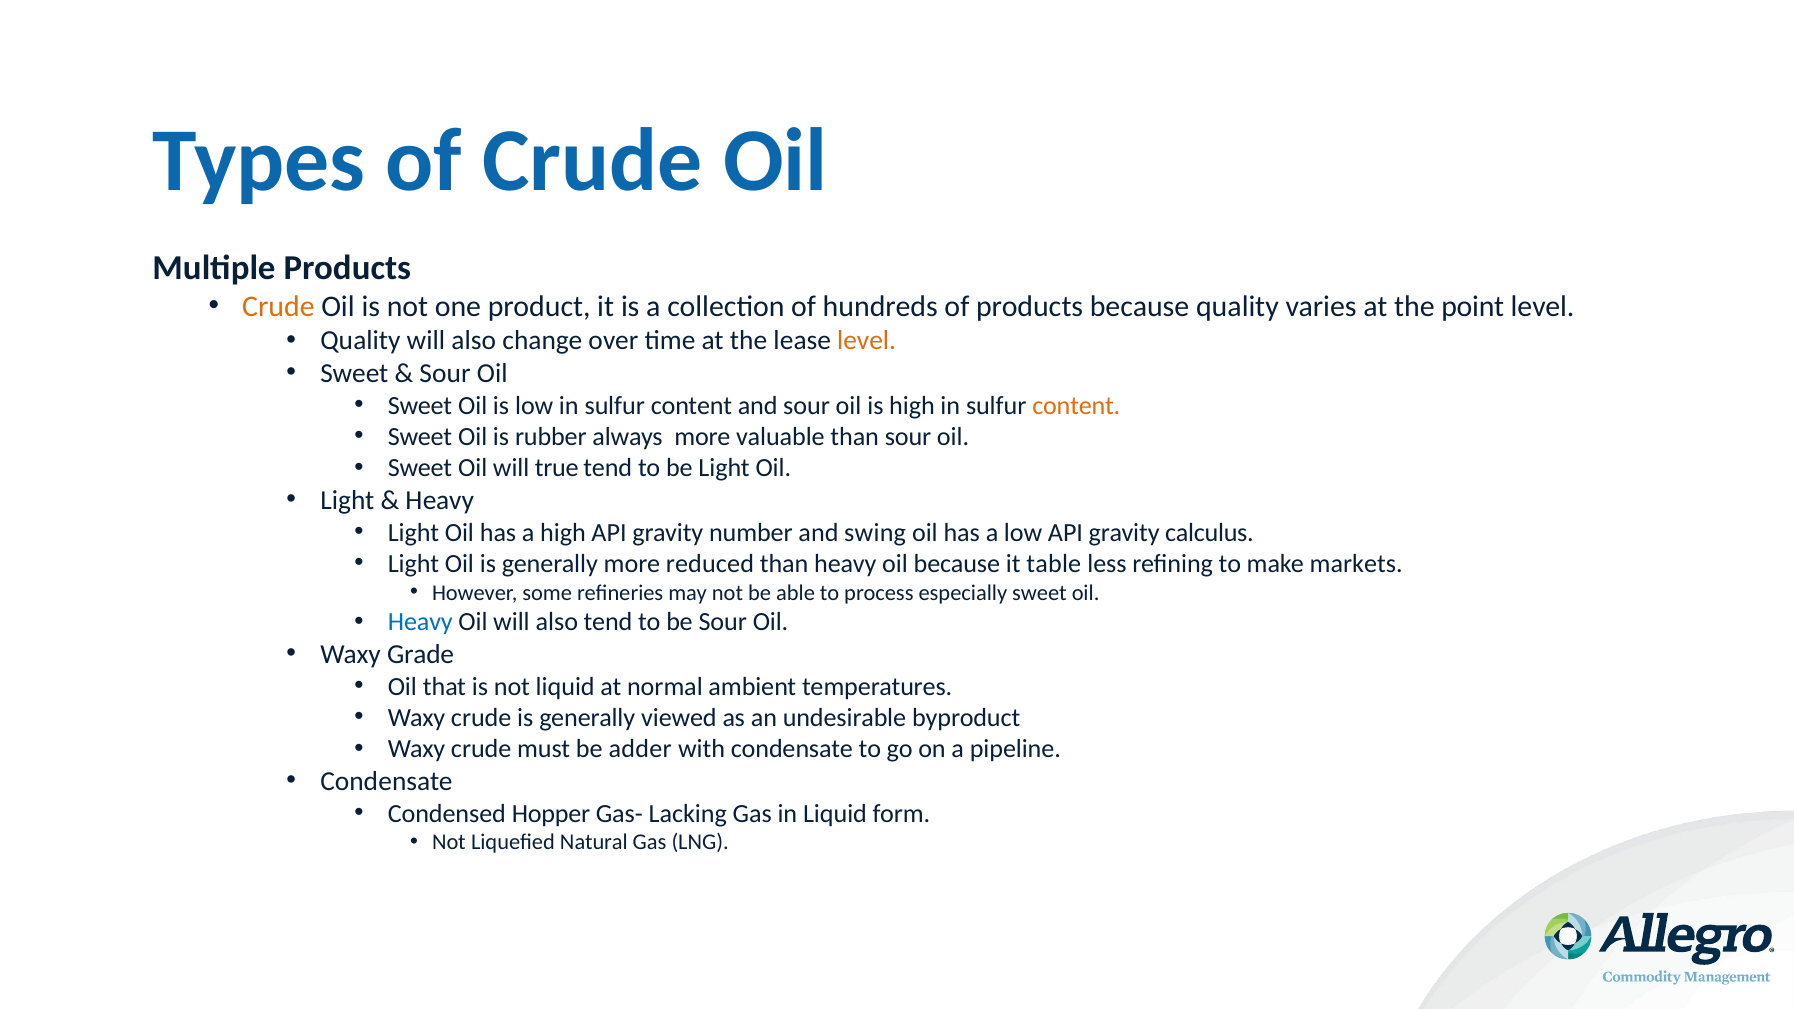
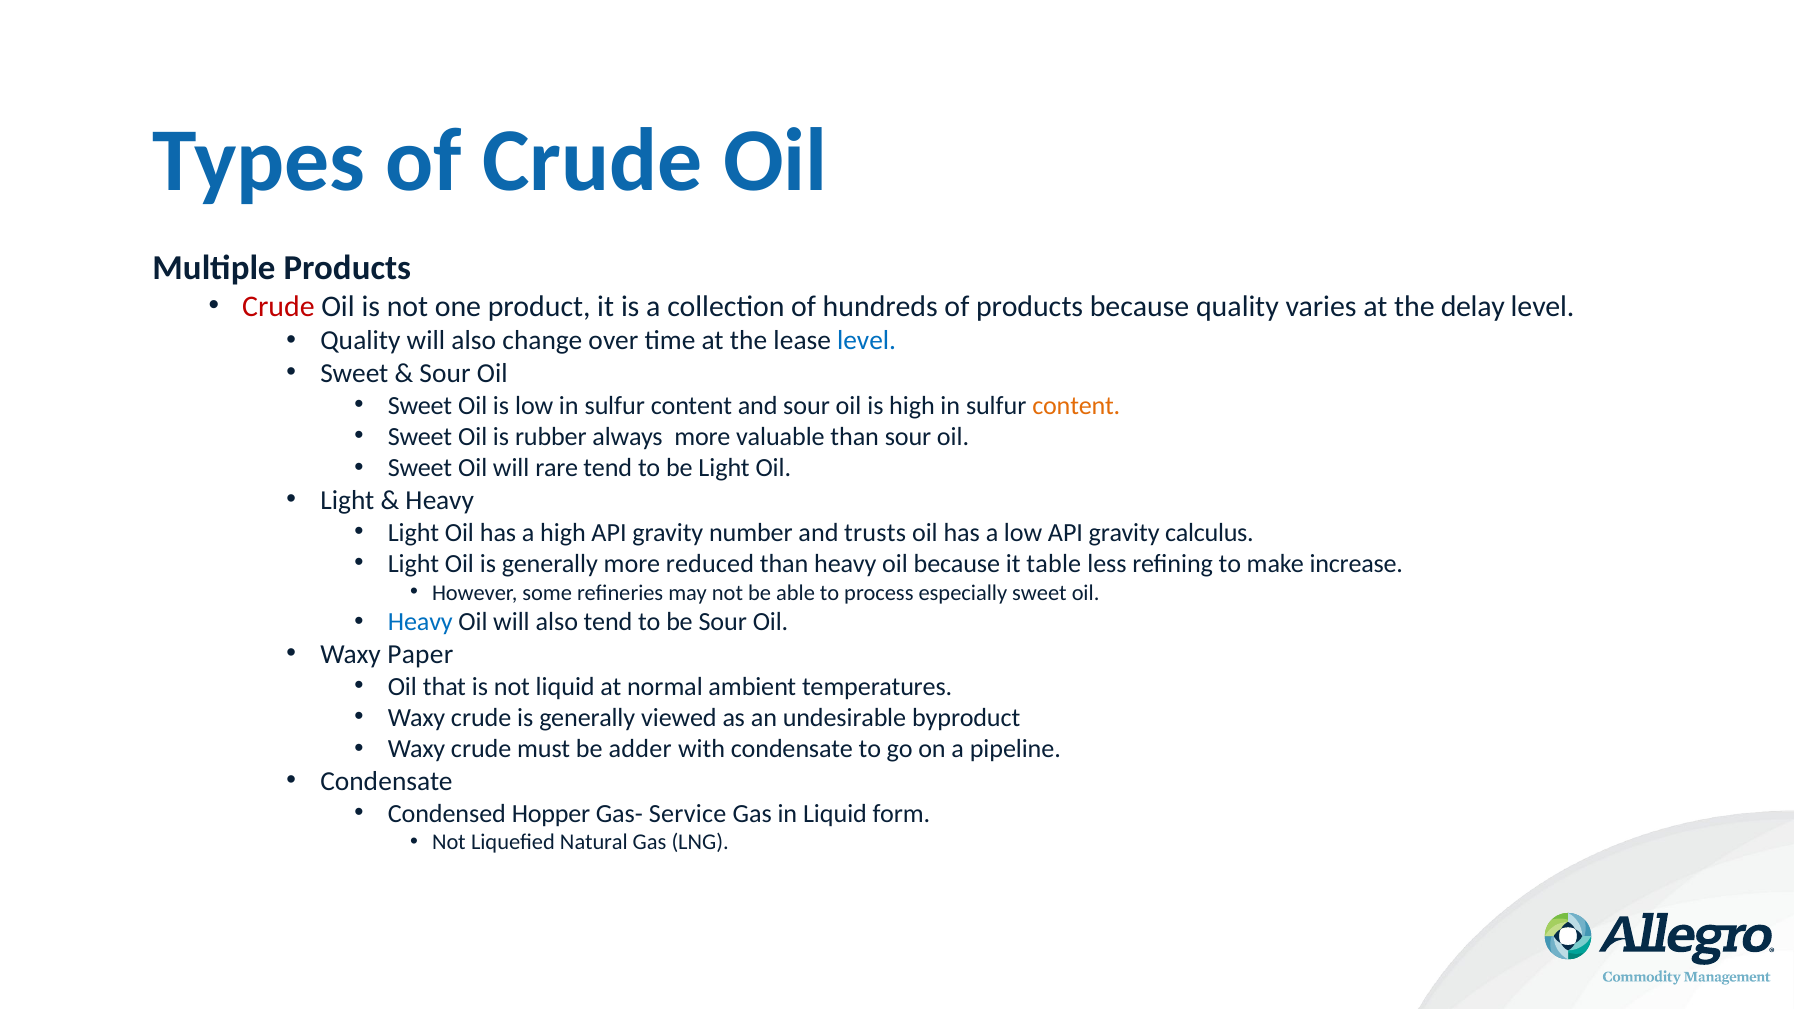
Crude colour: orange -> red (278, 306)
point: point -> delay (1473, 306)
level colour: orange -> blue (867, 341)
true: true -> rare (557, 468)
swing: swing -> trusts (875, 533)
markets: markets -> increase (1356, 564)
Grade: Grade -> Paper (420, 654)
Lacking: Lacking -> Service (688, 814)
